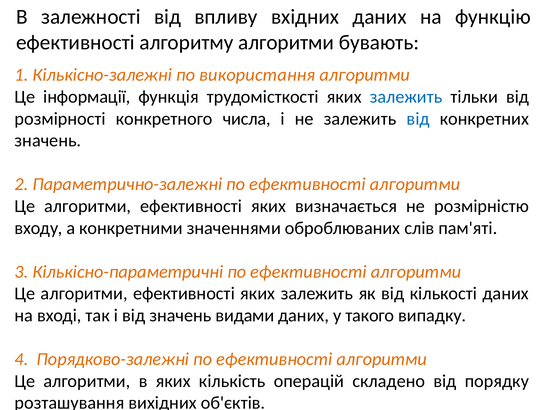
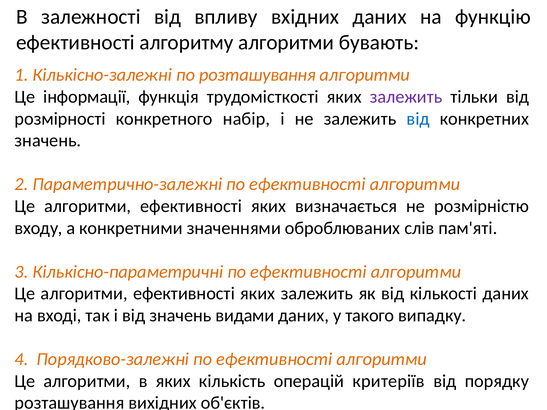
по використання: використання -> розташування (257, 75)
залежить colour: blue -> purple (406, 97)
числа: числа -> набір (247, 119)
складено: складено -> критеріїв (389, 381)
